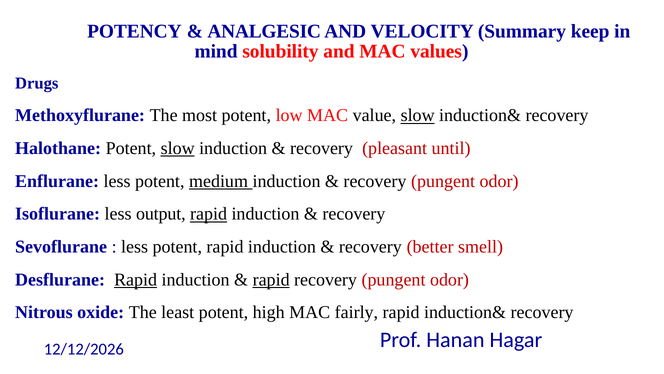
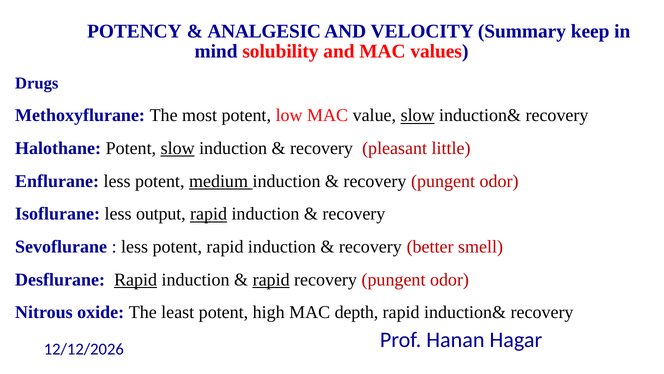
until: until -> little (451, 148)
fairly: fairly -> depth (356, 312)
